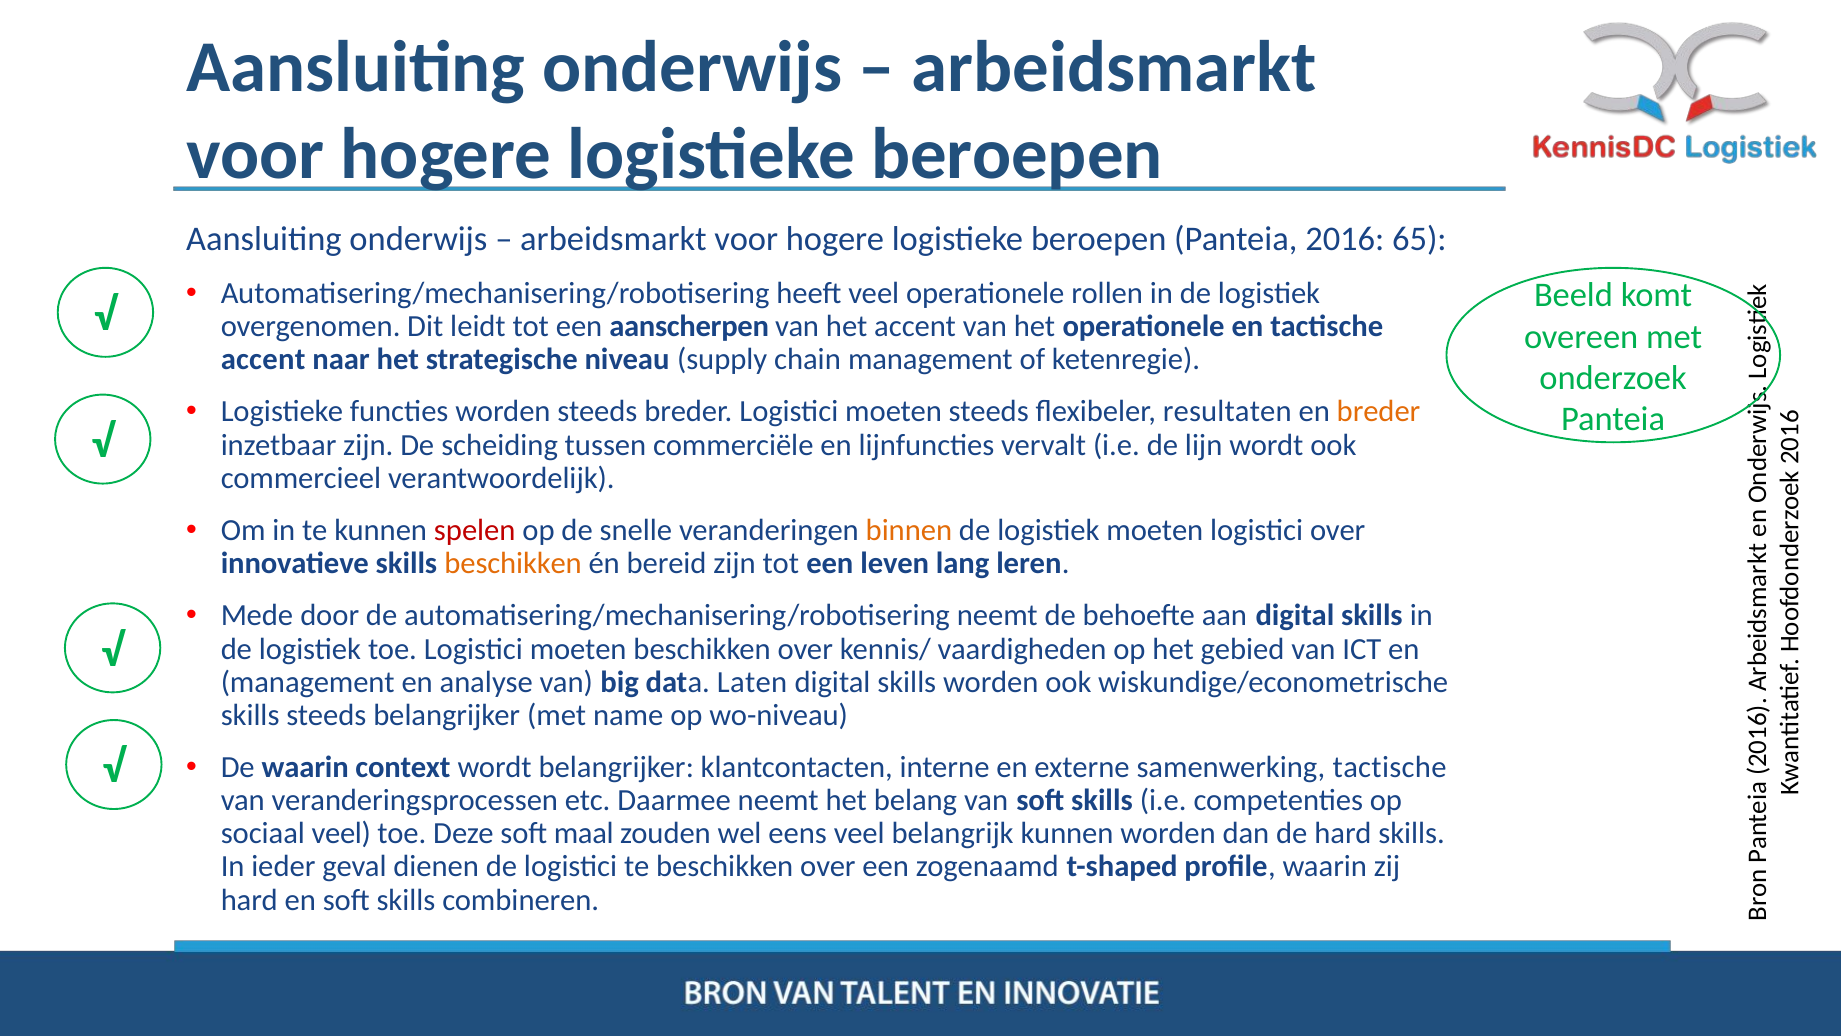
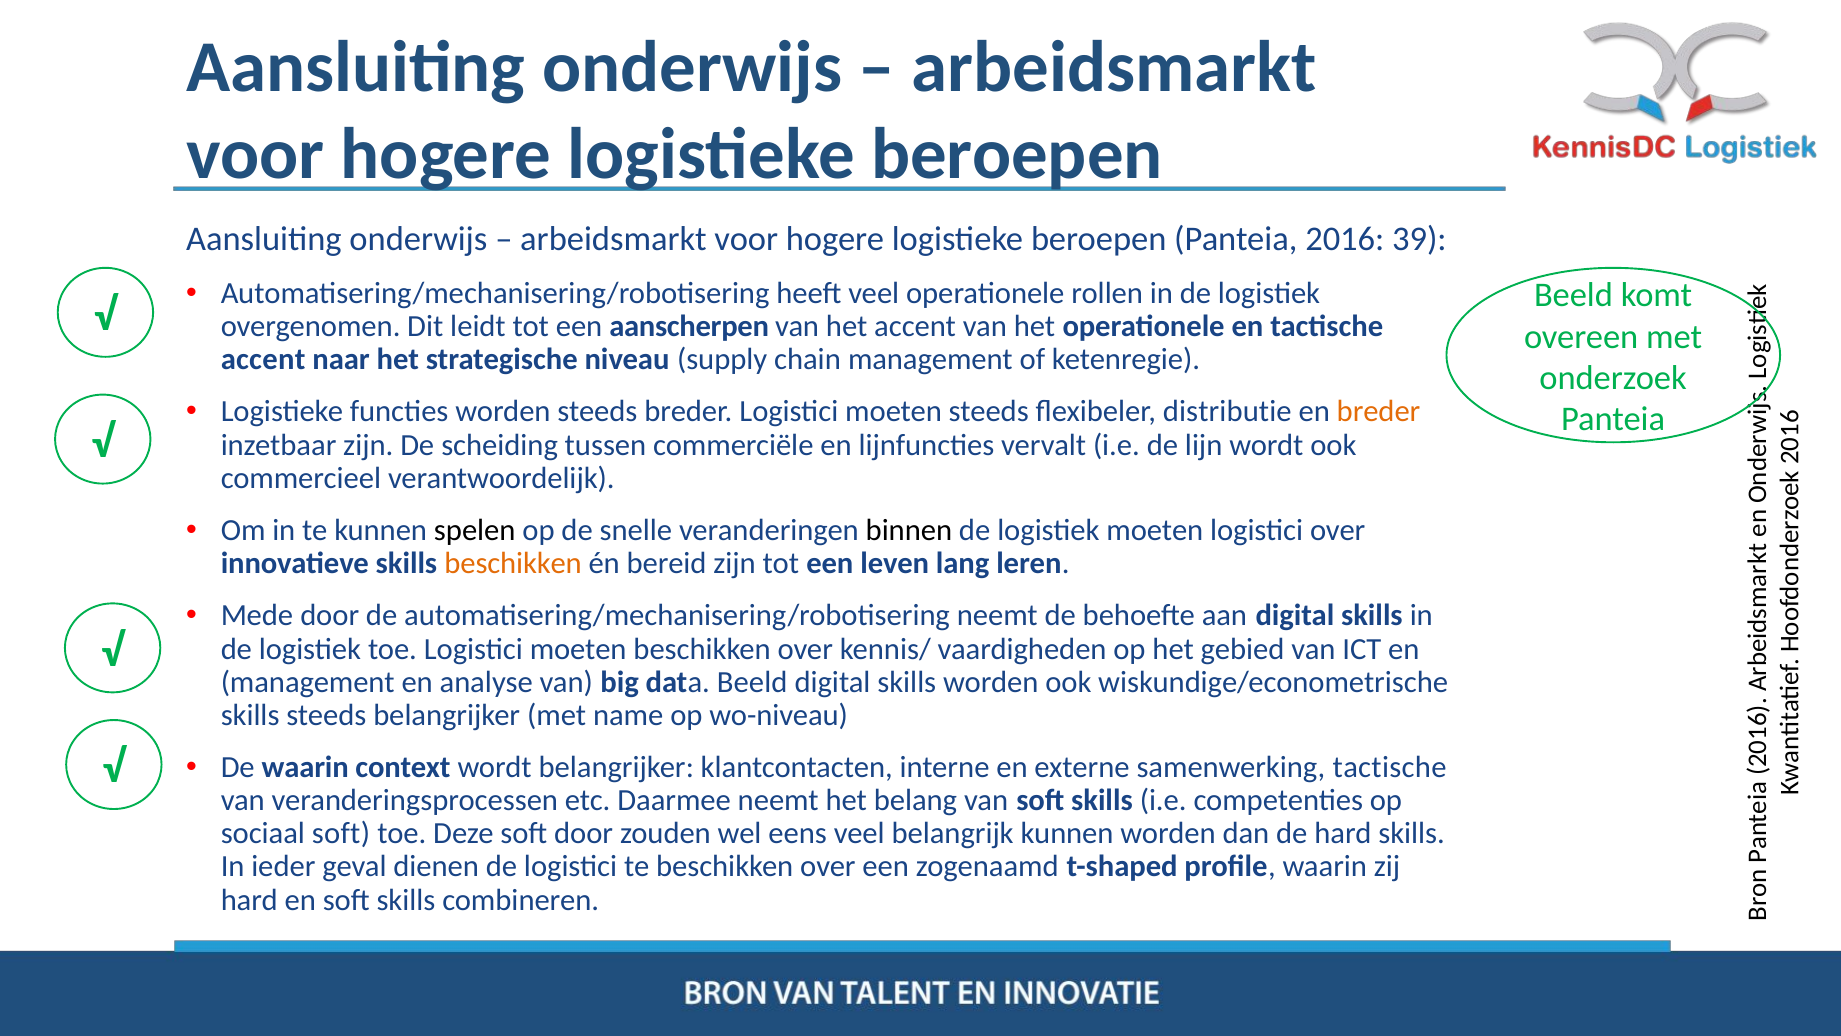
65: 65 -> 39 (1419, 239)
resultaten: resultaten -> distributie (1227, 412)
spelen colour: red -> black (475, 530)
binnen colour: orange -> black (909, 530)
data Laten: Laten -> Beeld (752, 682)
sociaal veel: veel -> soft (341, 833)
soft maal: maal -> door (584, 833)
